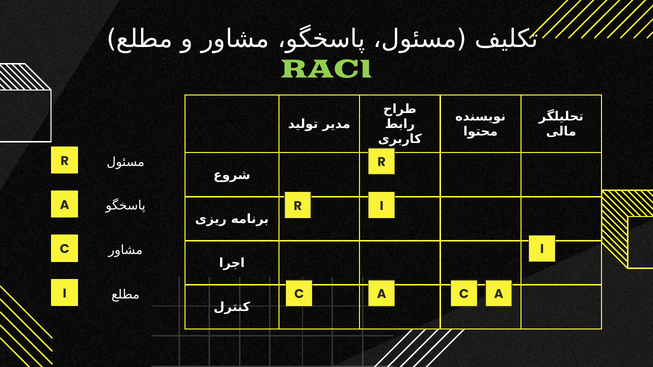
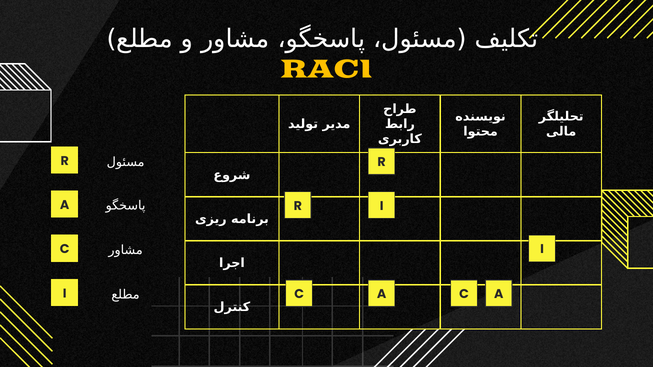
RACI colour: light green -> yellow (327, 69)
